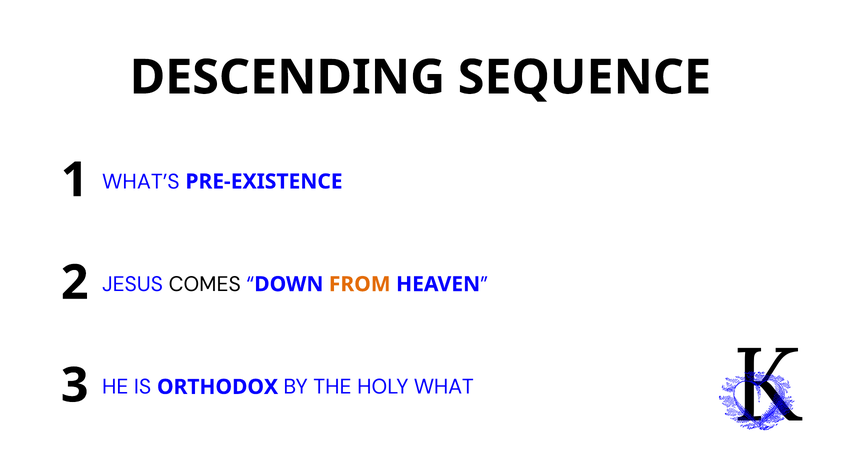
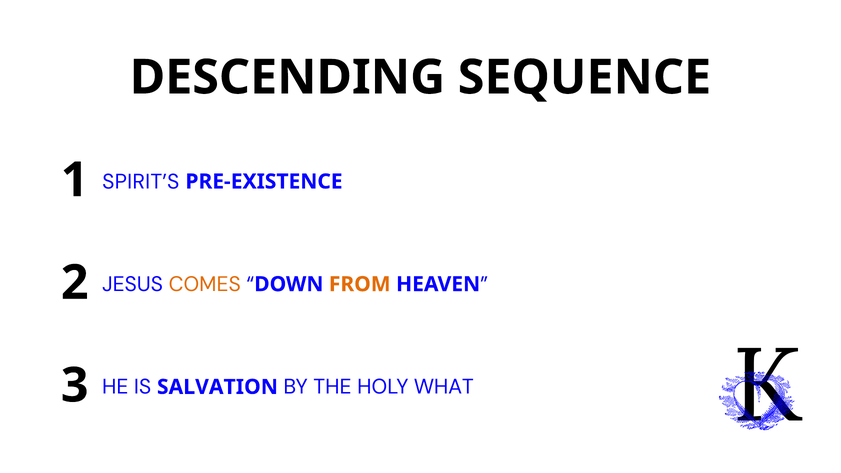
WHAT’S: WHAT’S -> SPIRIT’S (141, 182)
COMES colour: black -> orange (205, 284)
ORTHODOX: ORTHODOX -> SALVATION (217, 387)
